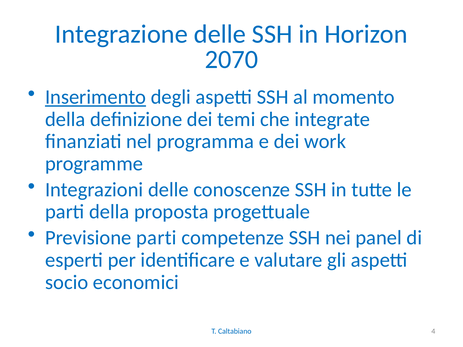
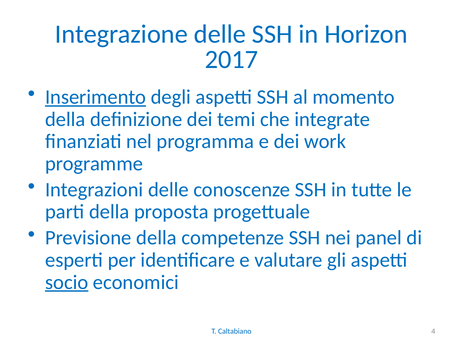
2070: 2070 -> 2017 (231, 59)
Previsione parti: parti -> della (156, 238)
socio underline: none -> present (67, 282)
